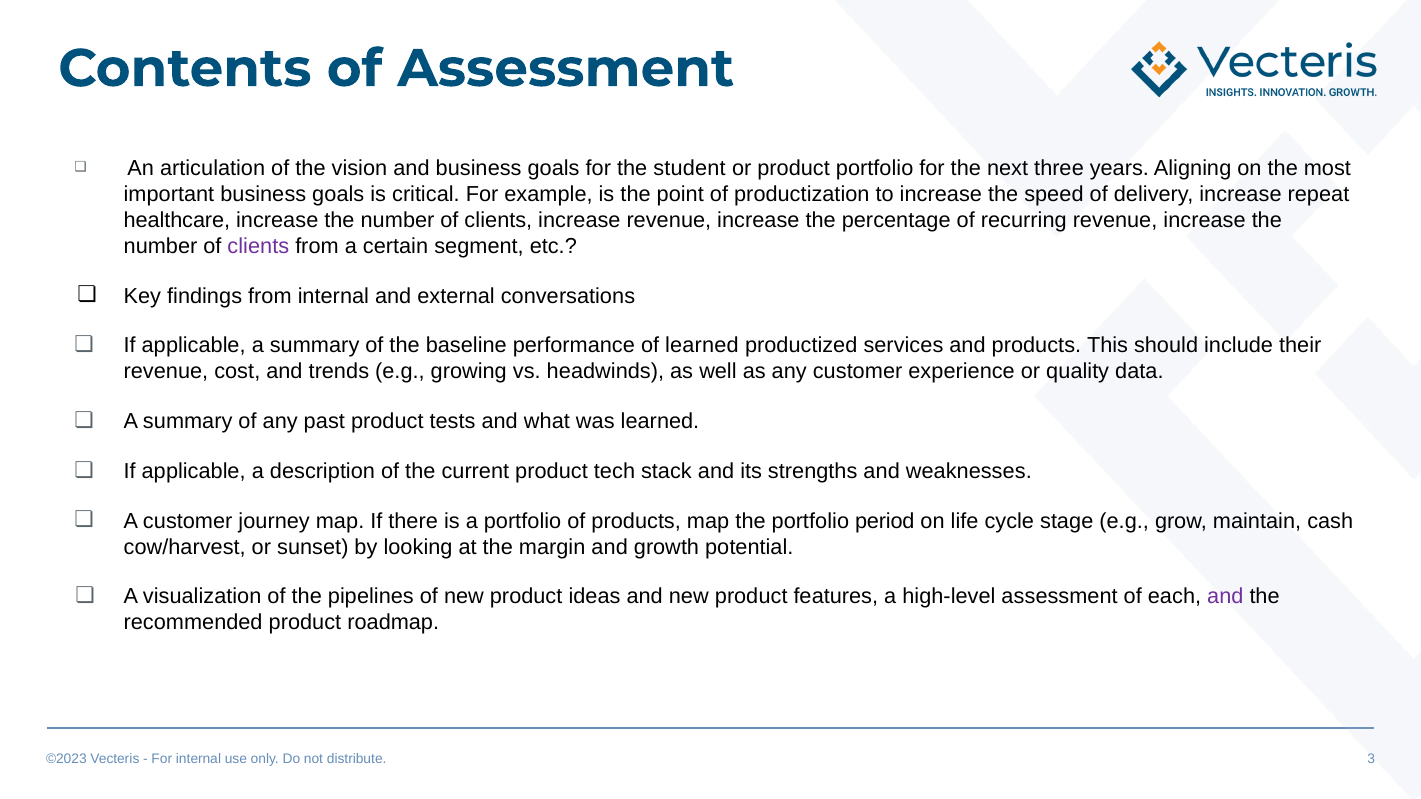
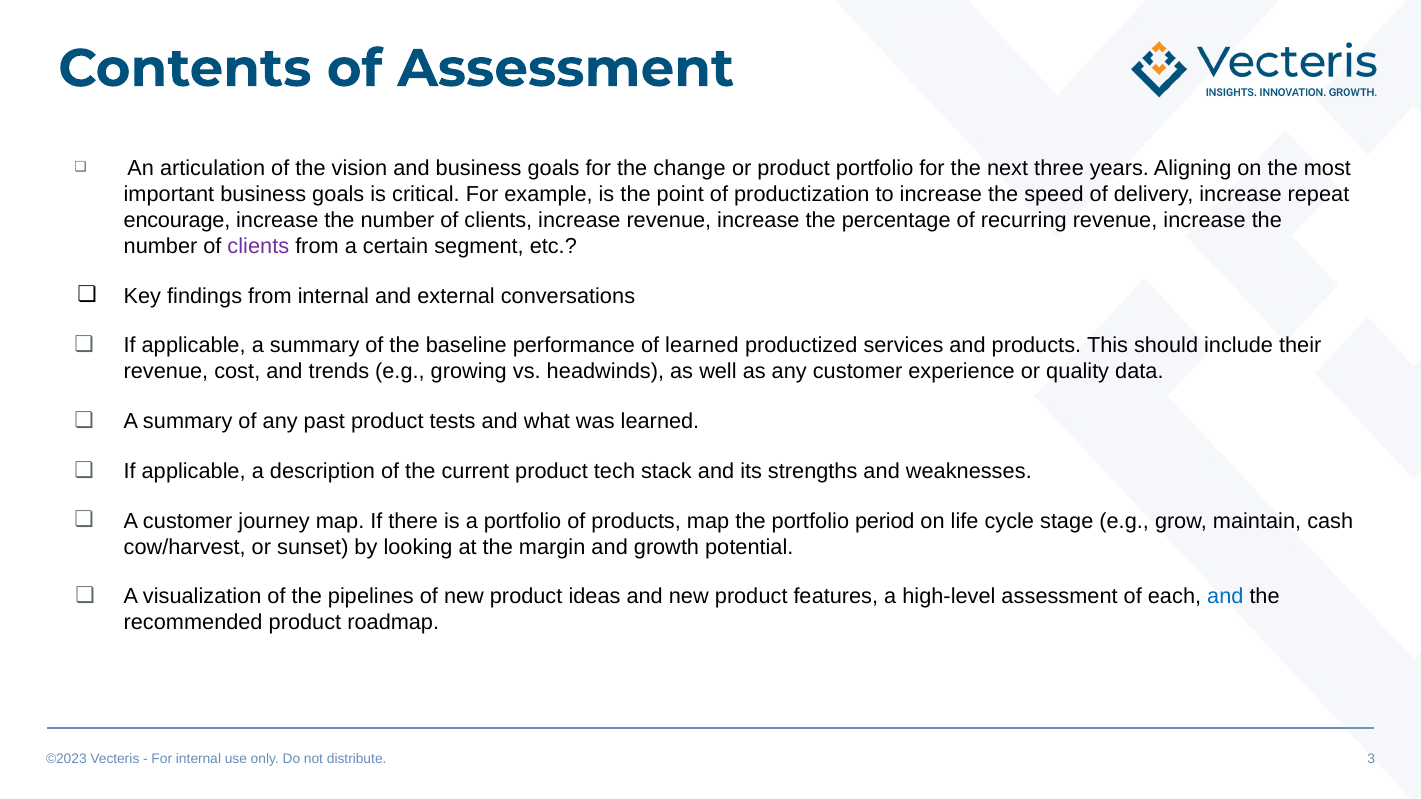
student: student -> change (689, 168)
healthcare: healthcare -> encourage (177, 220)
and colour: purple -> blue (1225, 597)
